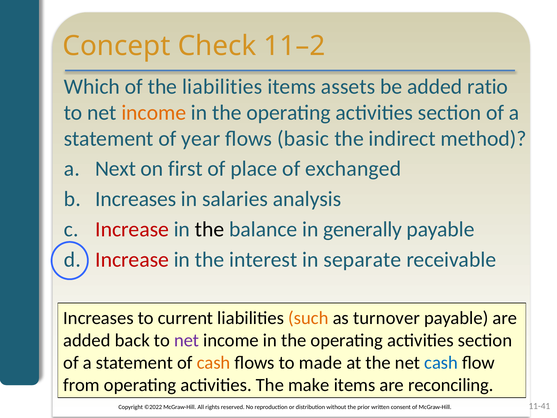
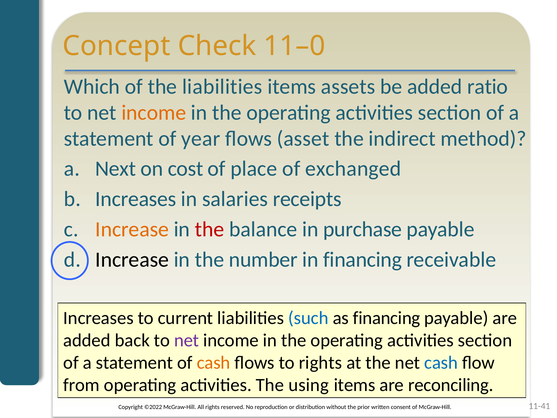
11–2: 11–2 -> 11–0 (294, 46)
basic: basic -> asset (303, 138)
first: first -> cost (185, 169)
analysis: analysis -> receipts (307, 199)
Increase colour: red -> orange (132, 229)
the colour: black -> red (210, 229)
generally: generally -> purchase (363, 229)
Increase colour: red -> black (132, 260)
interest: interest -> number (263, 260)
in separate: separate -> financing (363, 260)
such colour: orange -> blue (308, 318)
as turnover: turnover -> financing (387, 318)
to made: made -> rights (320, 363)
make: make -> using (309, 385)
